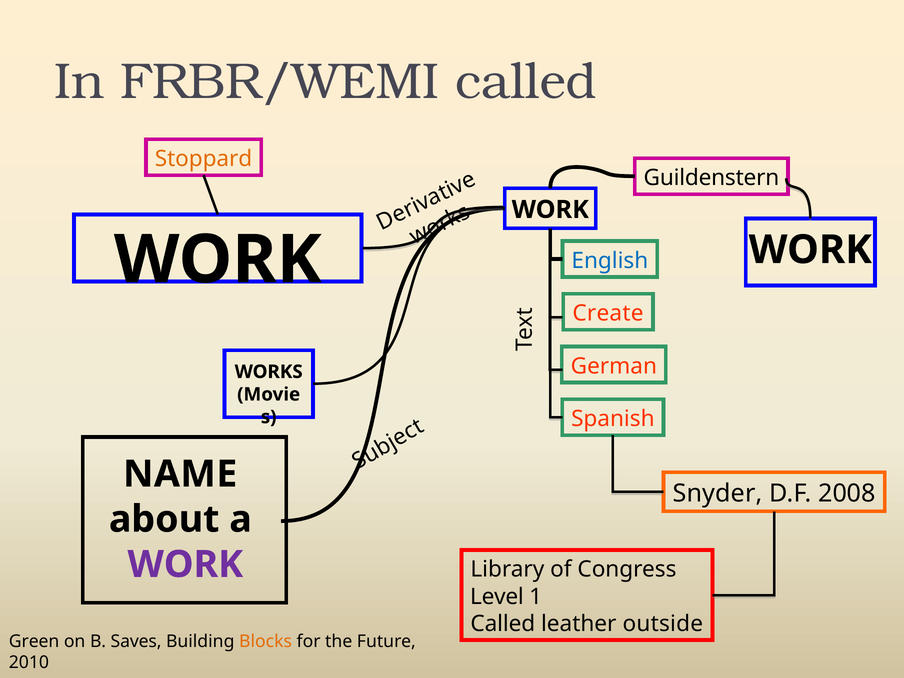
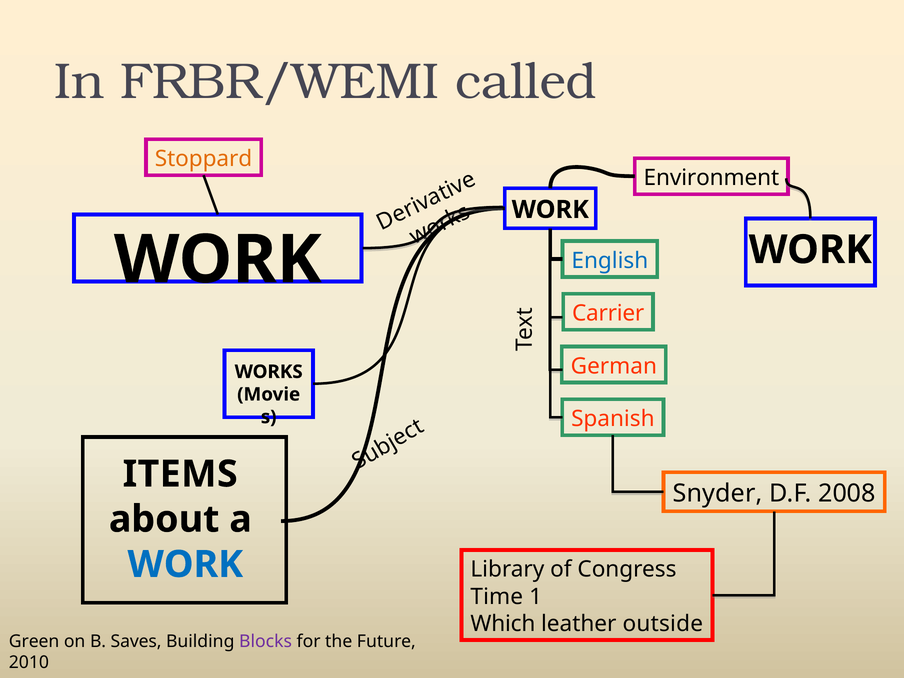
Guildenstern: Guildenstern -> Environment (711, 178)
Create: Create -> Carrier (608, 313)
NAME: NAME -> ITEMS (180, 474)
WORK colour: purple -> blue (185, 564)
Level: Level -> Time (497, 597)
Called: Called -> Which (503, 624)
Blocks colour: orange -> purple (266, 641)
